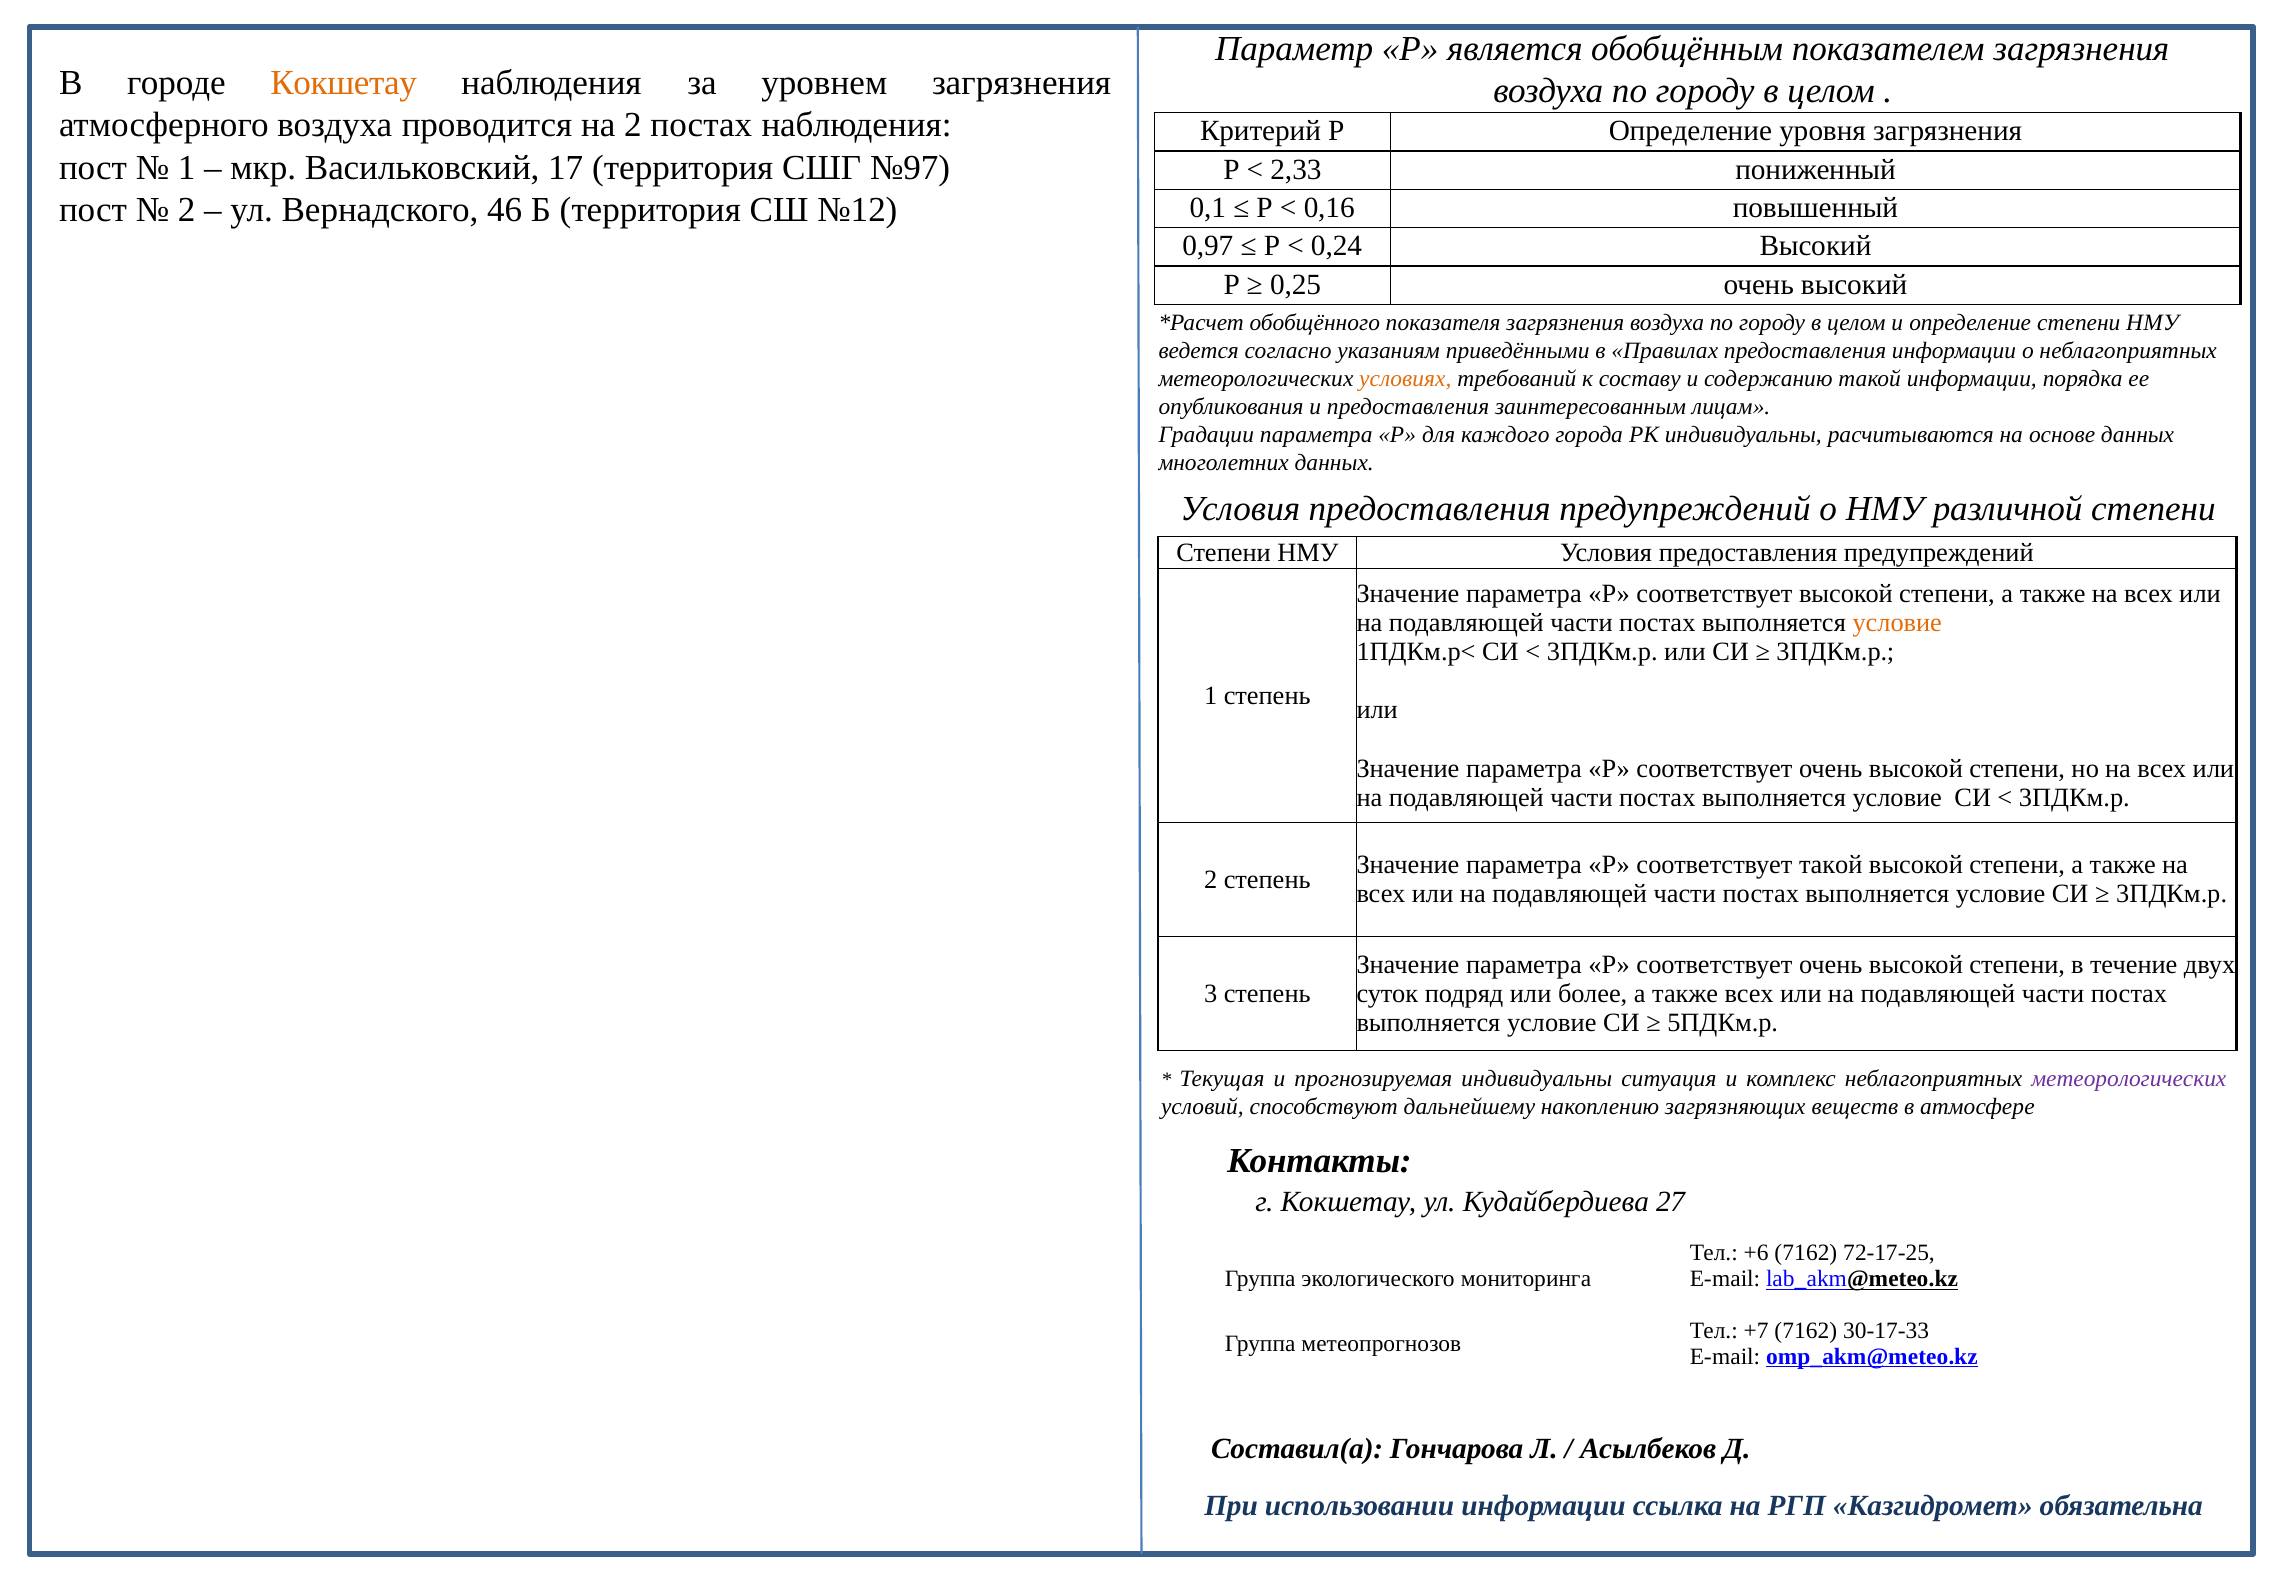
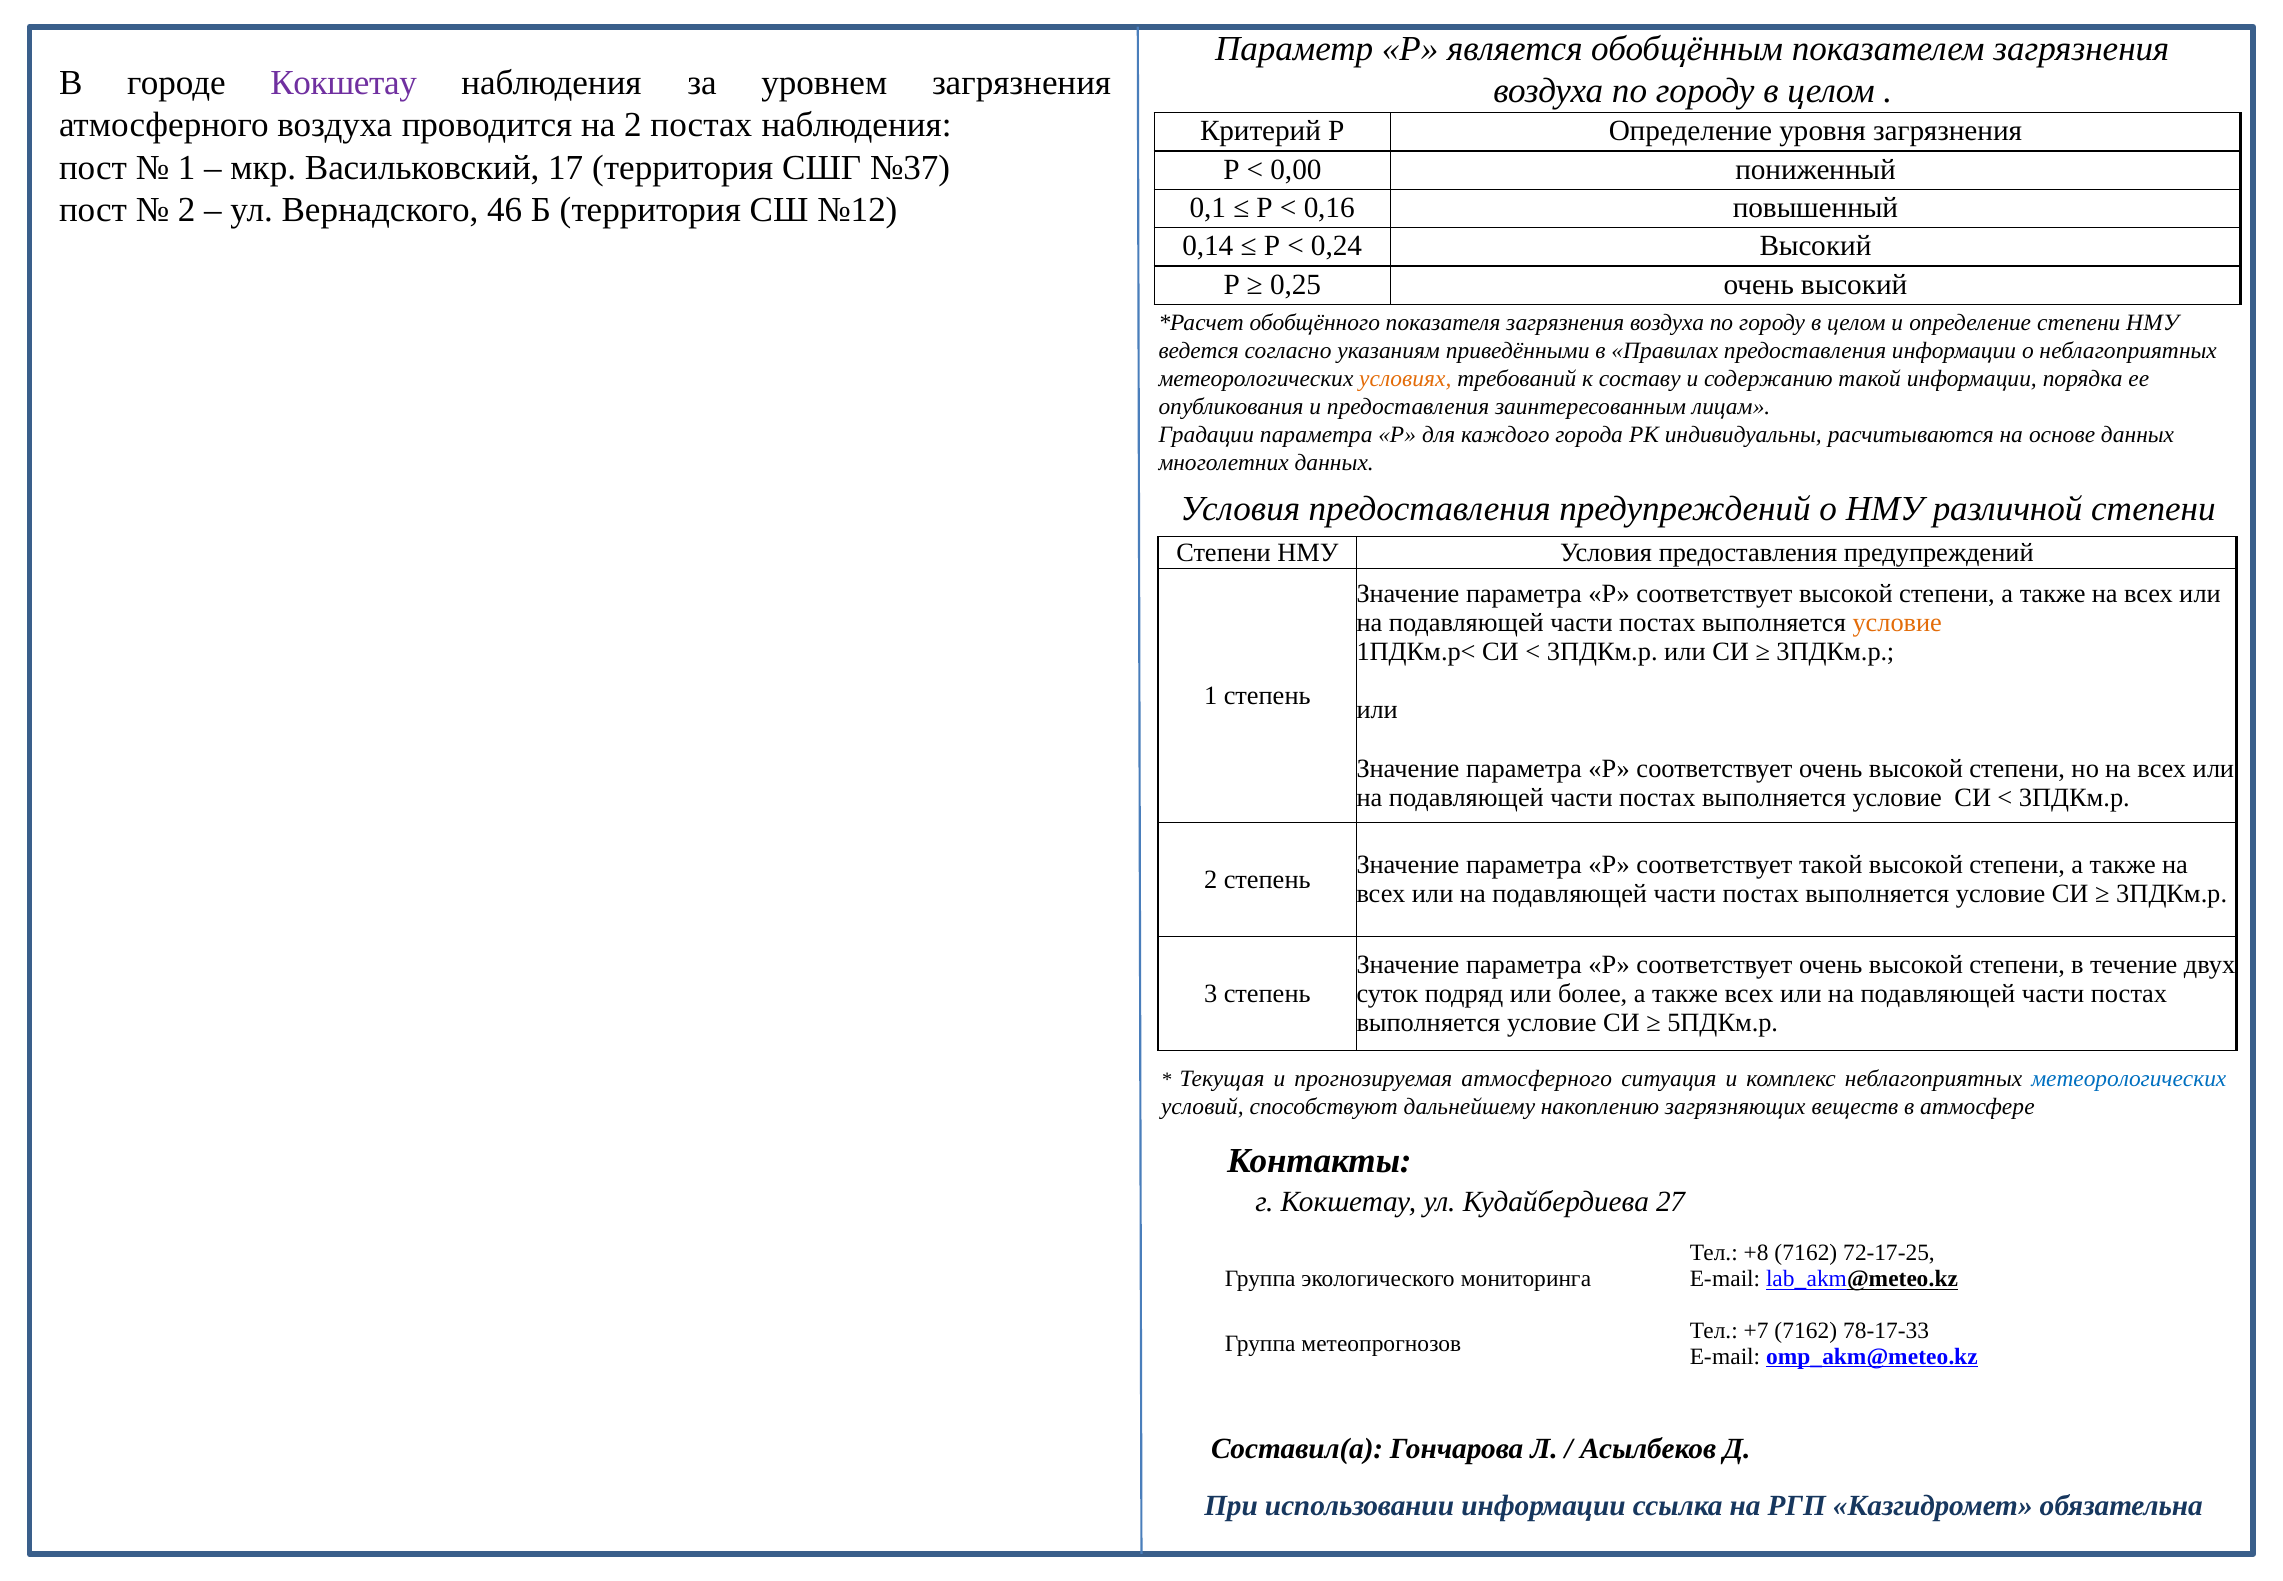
Кокшетау colour: orange -> purple (344, 83)
№97: №97 -> №37 (910, 167)
2,33: 2,33 -> 0,00 (1296, 170)
0,97: 0,97 -> 0,14 (1208, 246)
прогнозируемая индивидуальны: индивидуальны -> атмосферного (1537, 1078)
метеорологических colour: purple -> blue (2129, 1078)
+6: +6 -> +8 (1756, 1253)
30-17-33: 30-17-33 -> 78-17-33 (1886, 1330)
